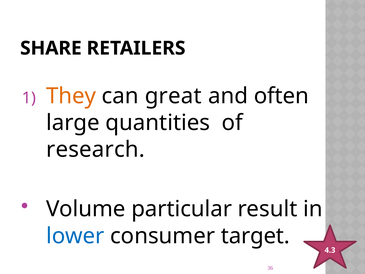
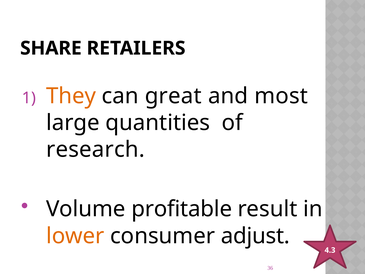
often: often -> most (281, 96)
particular: particular -> profitable (182, 209)
lower colour: blue -> orange (75, 236)
target: target -> adjust (255, 236)
